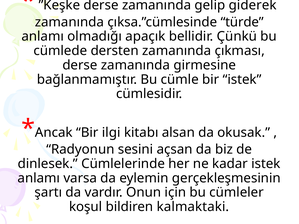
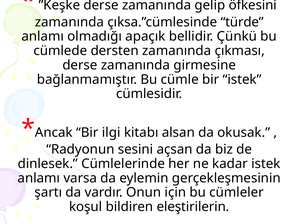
giderek: giderek -> öfkesini (253, 5)
kalmaktaki: kalmaktaki -> eleştirilerin (193, 207)
